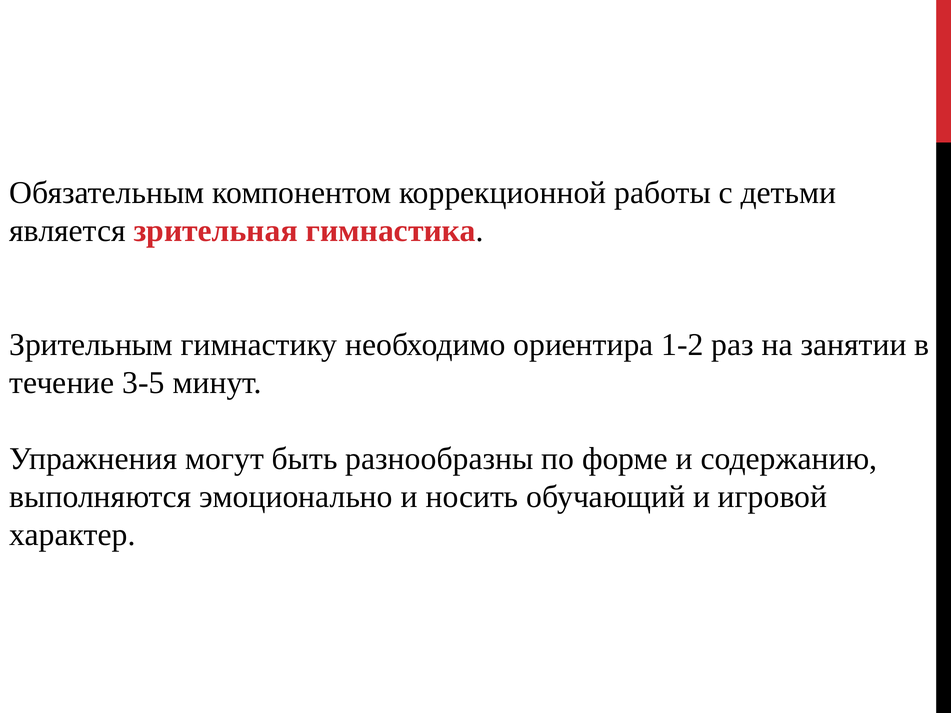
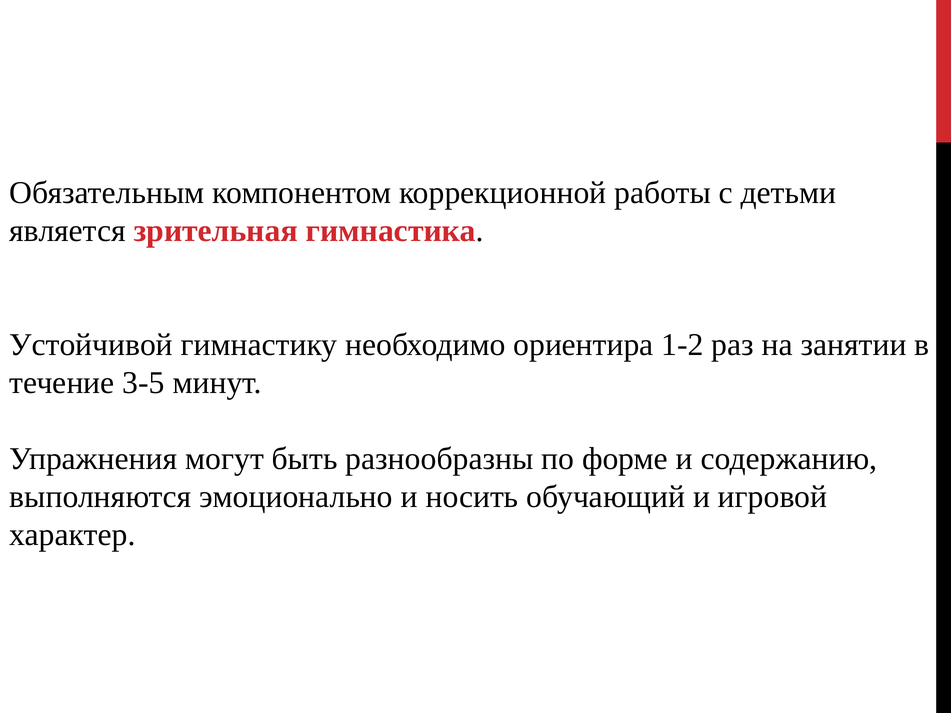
Зрительным: Зрительным -> Устойчивой (91, 345)
